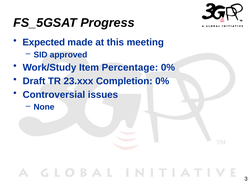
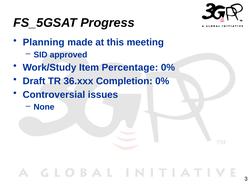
Expected: Expected -> Planning (44, 42)
23.xxx: 23.xxx -> 36.xxx (78, 81)
